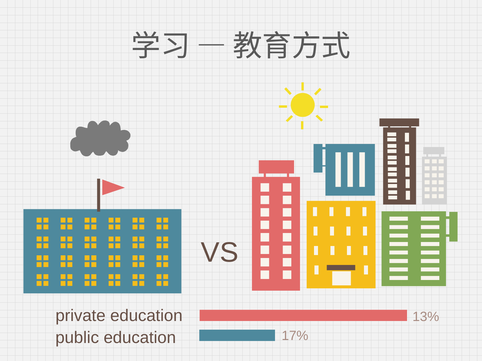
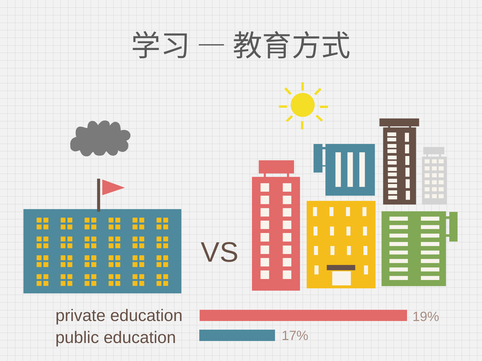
13%: 13% -> 19% (426, 317)
